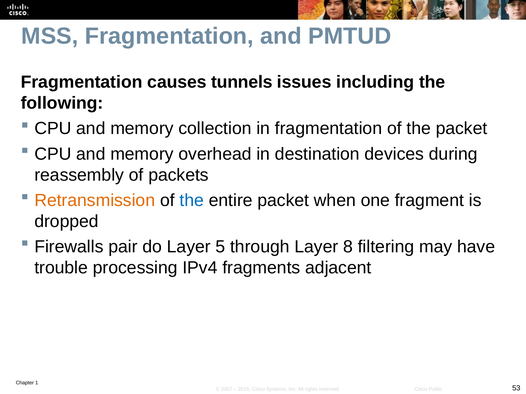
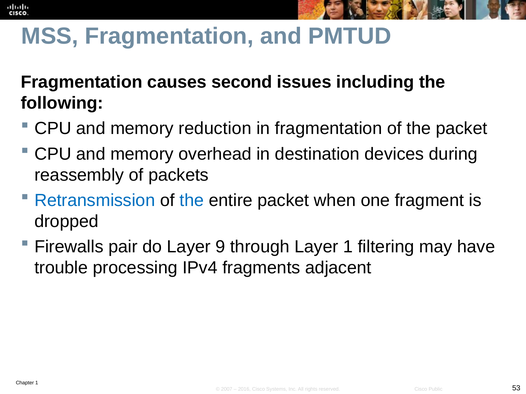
tunnels: tunnels -> second (242, 82)
collection: collection -> reduction (215, 129)
Retransmission colour: orange -> blue (95, 201)
5: 5 -> 9 (220, 247)
Layer 8: 8 -> 1 (348, 247)
